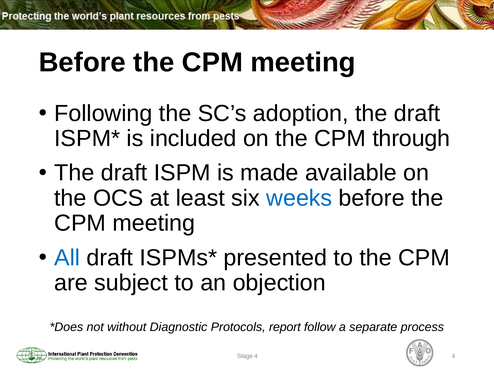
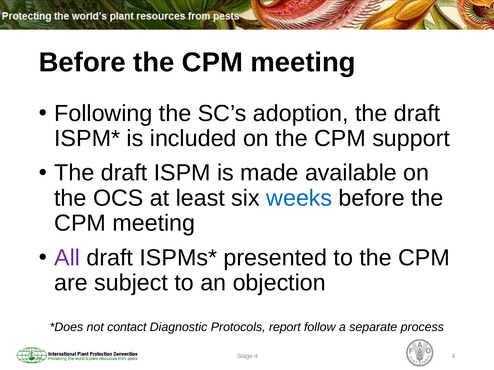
through: through -> support (411, 139)
All colour: blue -> purple (67, 258)
without: without -> contact (127, 328)
